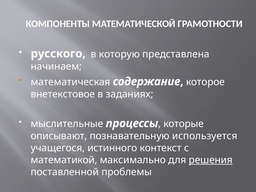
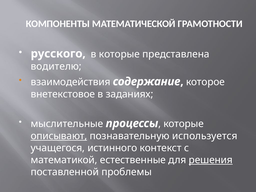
в которую: которую -> которые (119, 54)
начинаем: начинаем -> водителю (56, 66)
математическая: математическая -> взаимодействия (71, 82)
описывают underline: none -> present (59, 136)
максимально: максимально -> естественные (133, 160)
